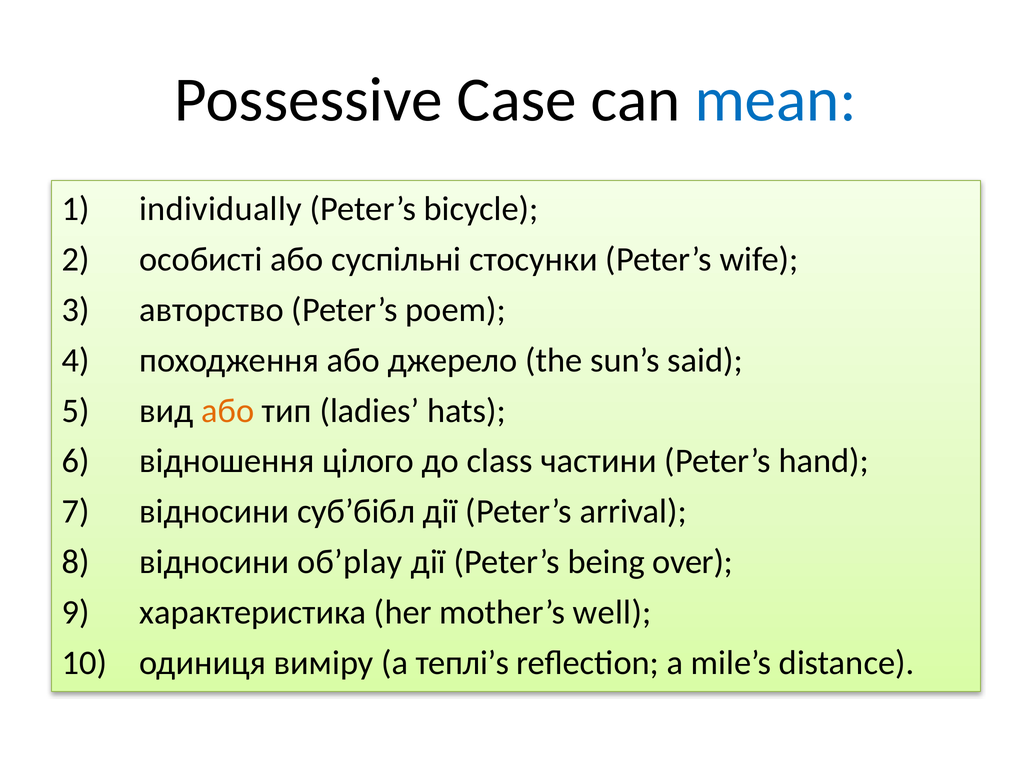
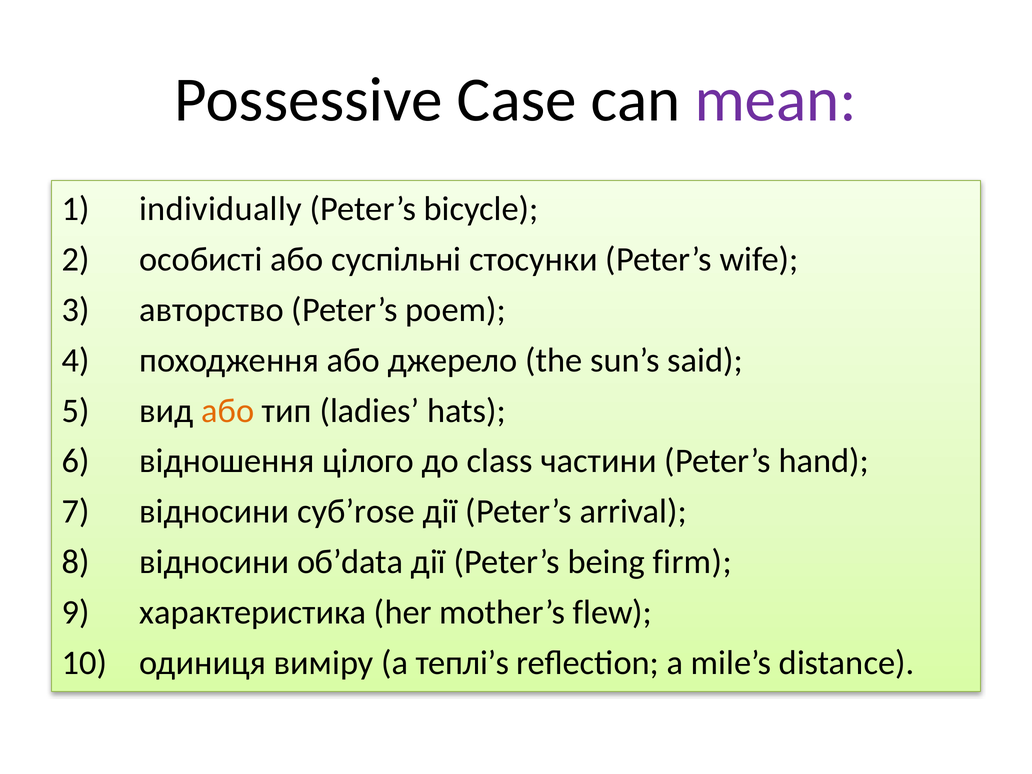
mean colour: blue -> purple (775, 100)
суб’бібл: суб’бібл -> суб’rose (356, 512)
об’play: об’play -> об’data (350, 562)
over: over -> firm (692, 562)
well: well -> flew (612, 613)
